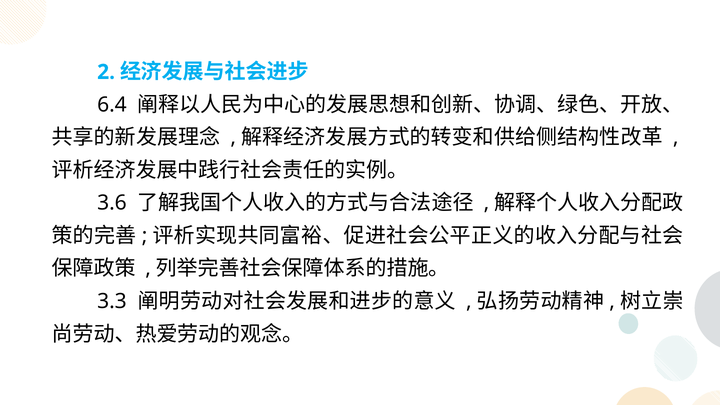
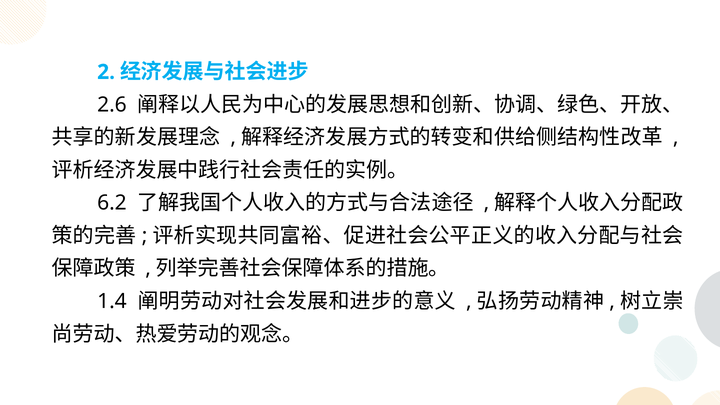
6.4: 6.4 -> 2.6 (112, 105)
3.6: 3.6 -> 6.2 (112, 203)
3.3: 3.3 -> 1.4 (112, 301)
